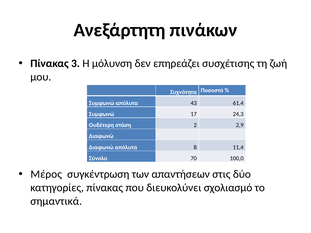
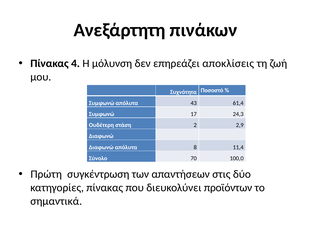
3: 3 -> 4 (76, 64)
συσχέτισης: συσχέτισης -> αποκλίσεις (228, 64)
Μέρος: Μέρος -> Πρώτη (46, 174)
σχολιασμό: σχολιασμό -> προϊόντων (228, 188)
